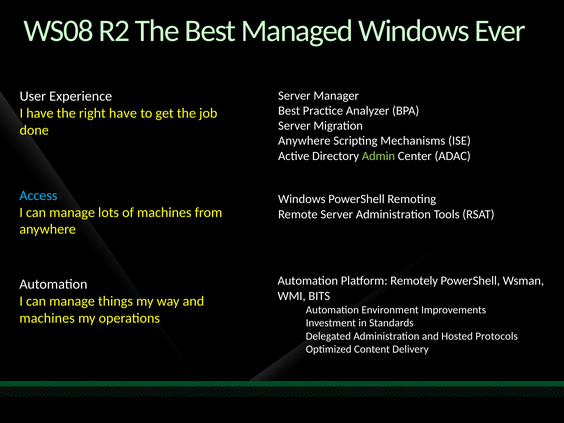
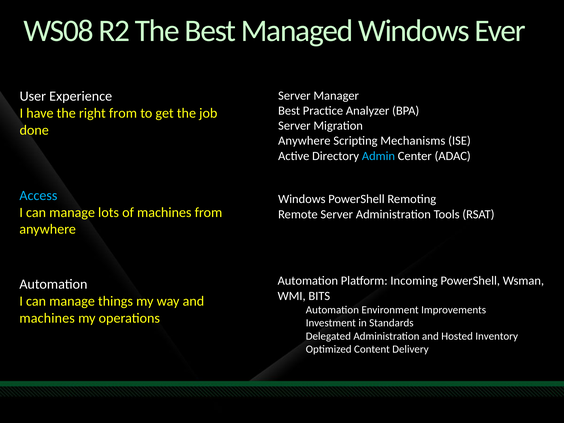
right have: have -> from (123, 113)
Admin colour: light green -> light blue (378, 156)
Remotely: Remotely -> Incoming (414, 281)
Protocols: Protocols -> Inventory (497, 336)
